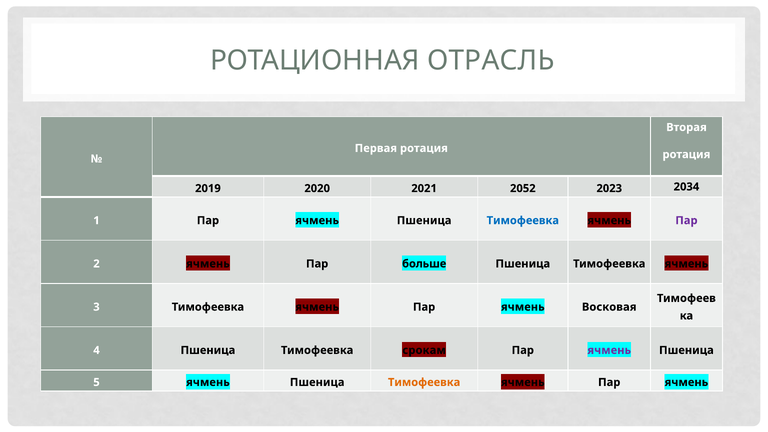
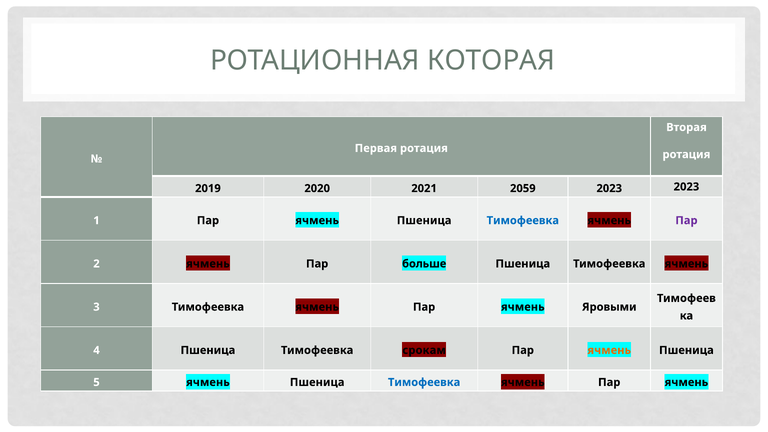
ОТРАСЛЬ: ОТРАСЛЬ -> КОТОРАЯ (491, 60)
2052: 2052 -> 2059 (523, 188)
2023 2034: 2034 -> 2023 (686, 187)
Восковая: Восковая -> Яровыми (609, 307)
ячмень colour: purple -> orange (609, 350)
Тимофеевка colour: orange -> blue (424, 382)
